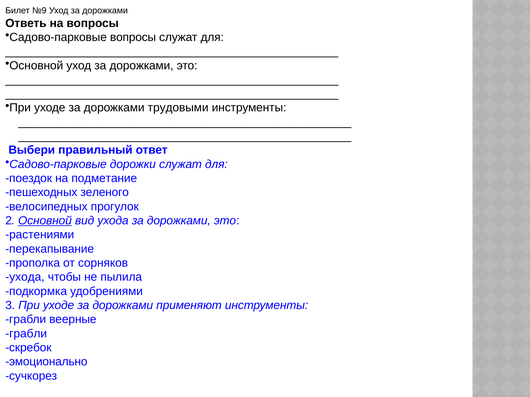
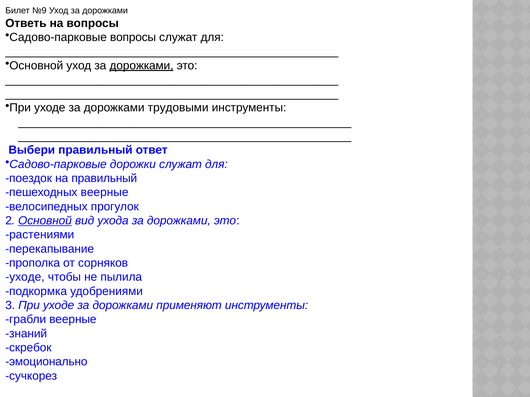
дорожками underline: none -> present (141, 66)
на подметание: подметание -> правильный (104, 179)
пешеходных зеленого: зеленого -> веерные (105, 193)
ухода: ухода -> уходе (25, 277)
грабли: грабли -> знаний (26, 334)
